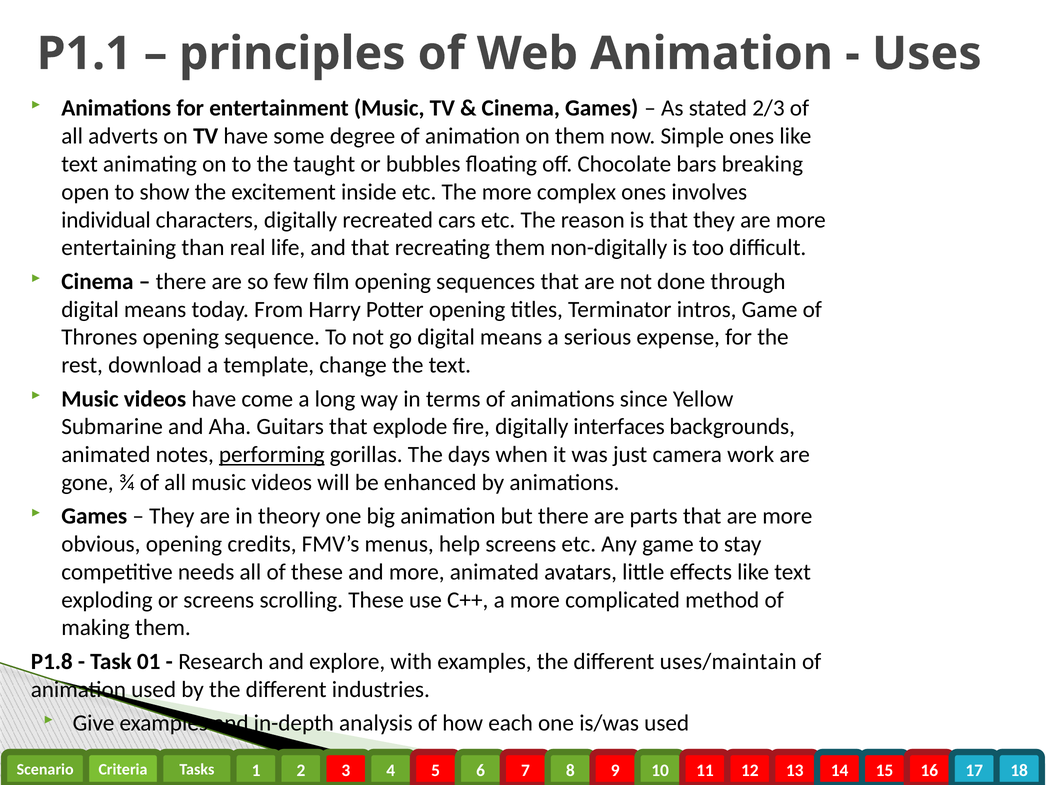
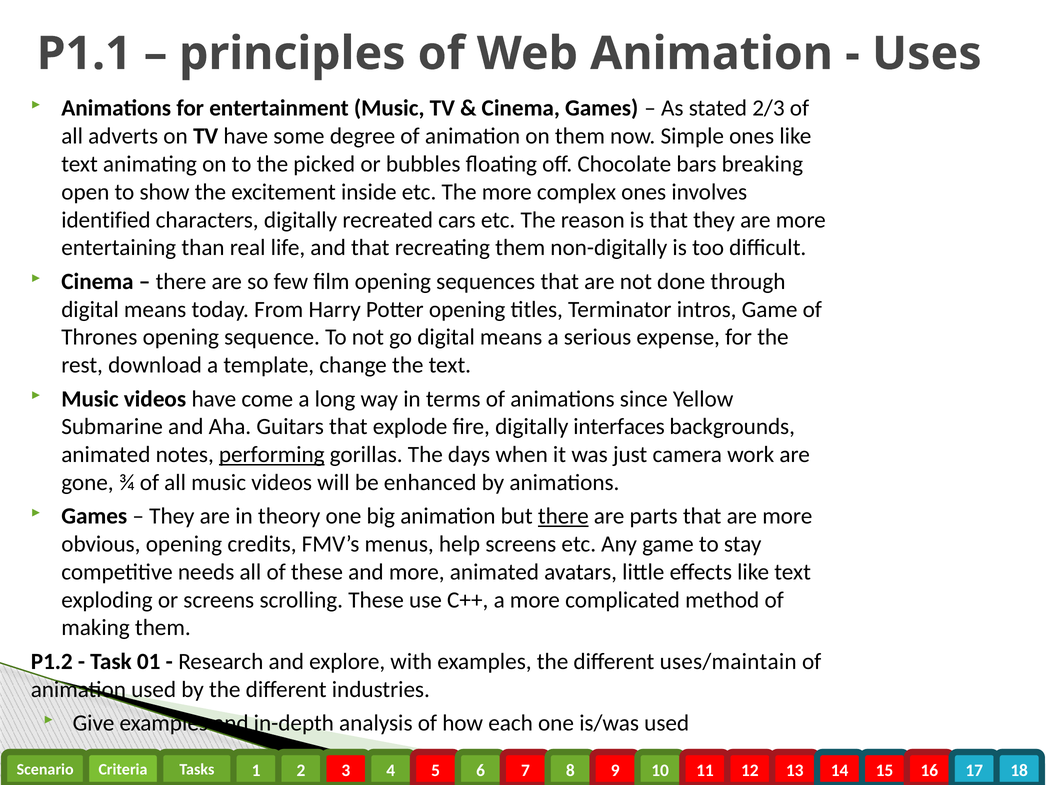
taught: taught -> picked (324, 164)
individual: individual -> identified (106, 220)
there underline: none -> present (563, 516)
P1.8: P1.8 -> P1.2 (52, 661)
